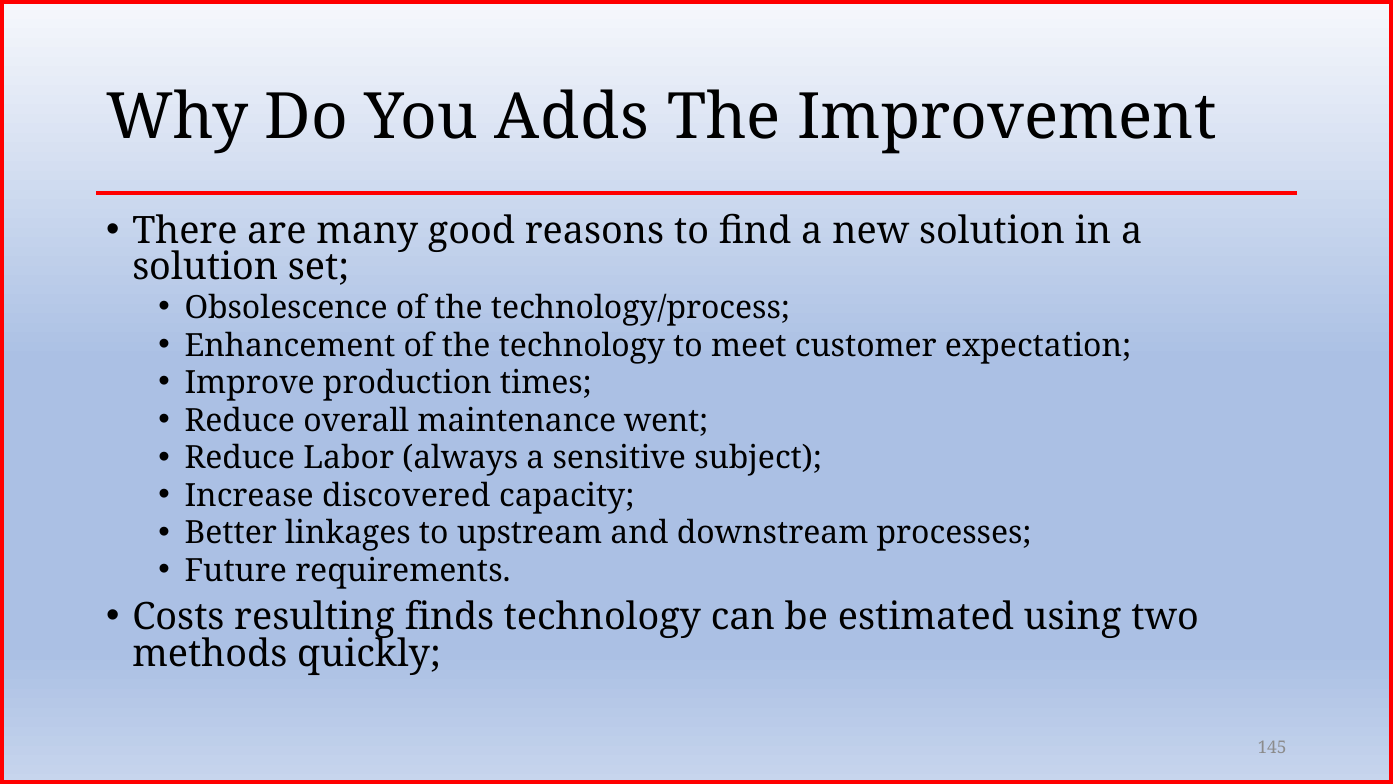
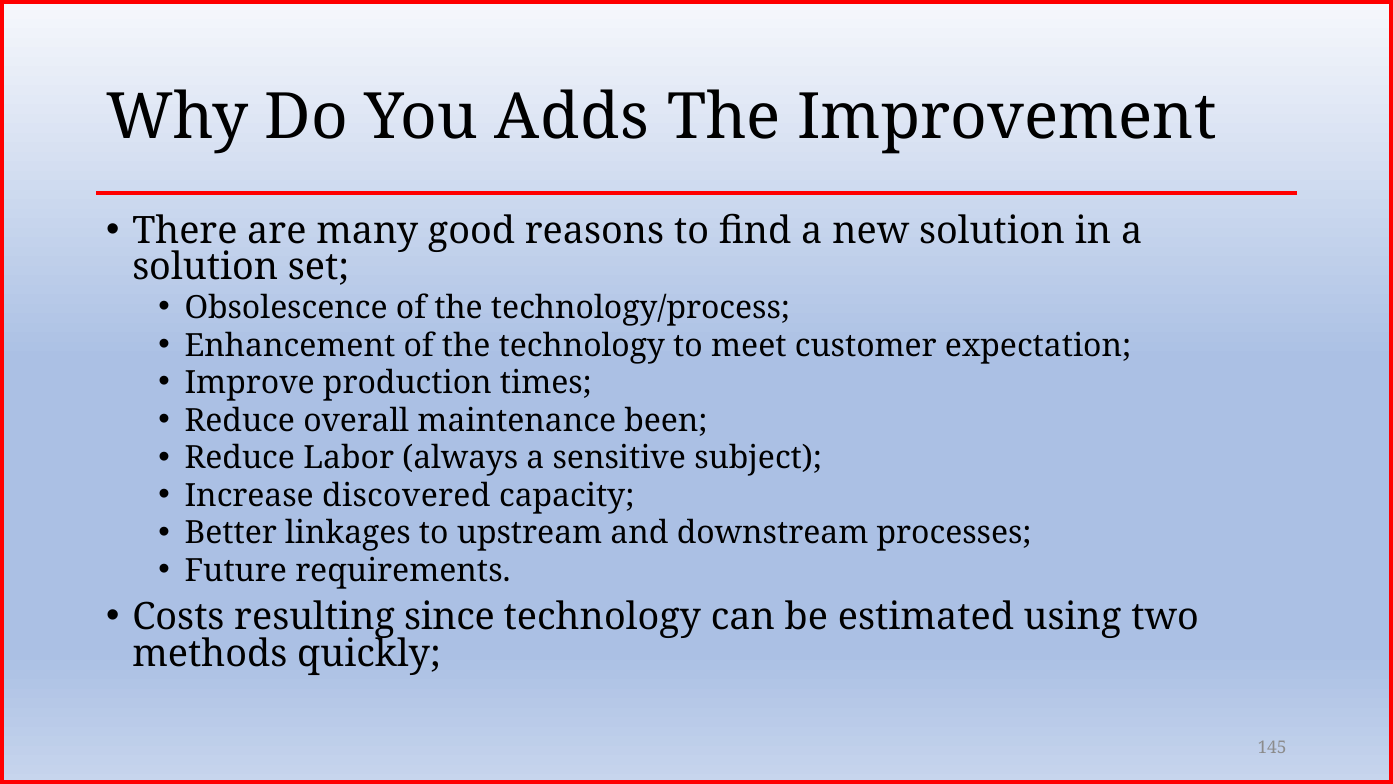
went: went -> been (666, 420)
finds: finds -> since (449, 617)
